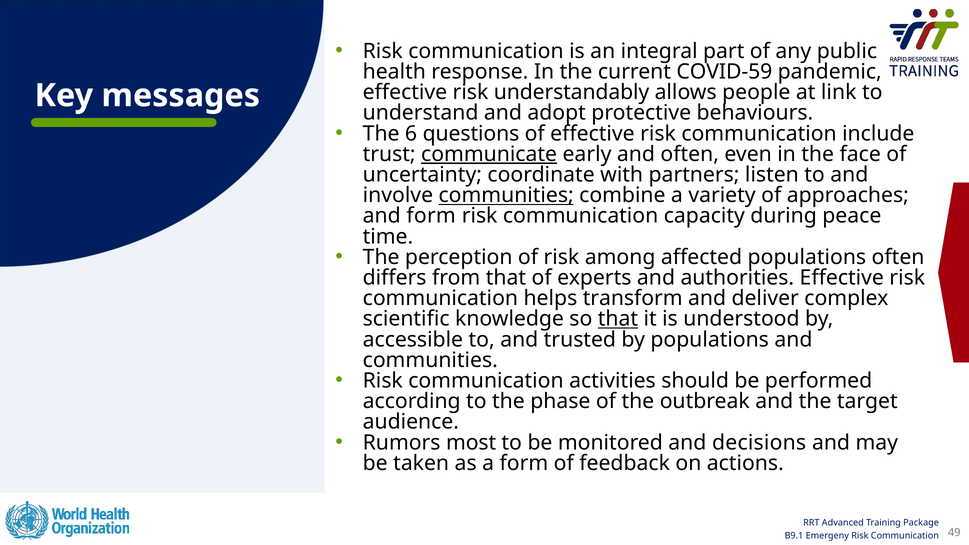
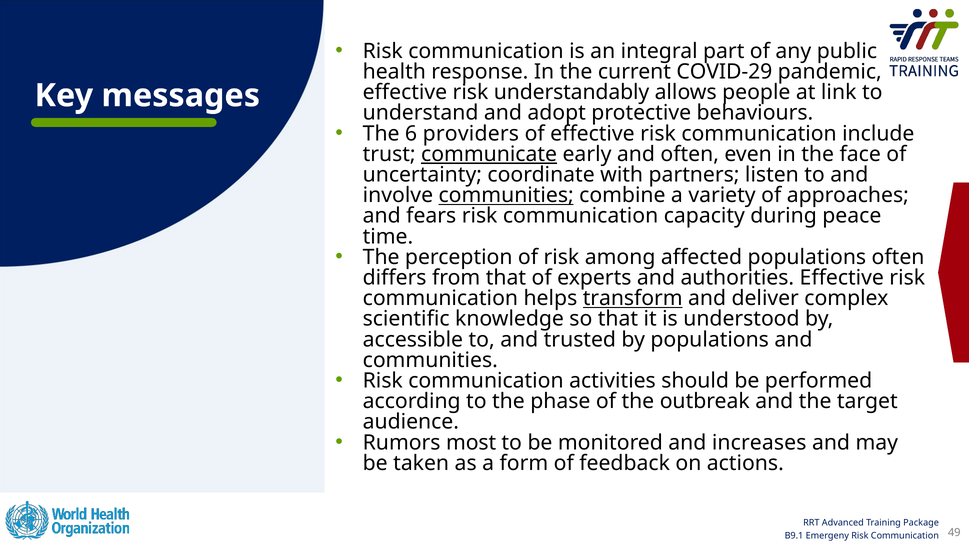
COVID-59: COVID-59 -> COVID-29 (724, 72)
questions: questions -> providers (471, 134)
and form: form -> fears (431, 216)
transform underline: none -> present (633, 298)
that underline: present -> none (618, 319)
decisions: decisions -> increases (759, 443)
